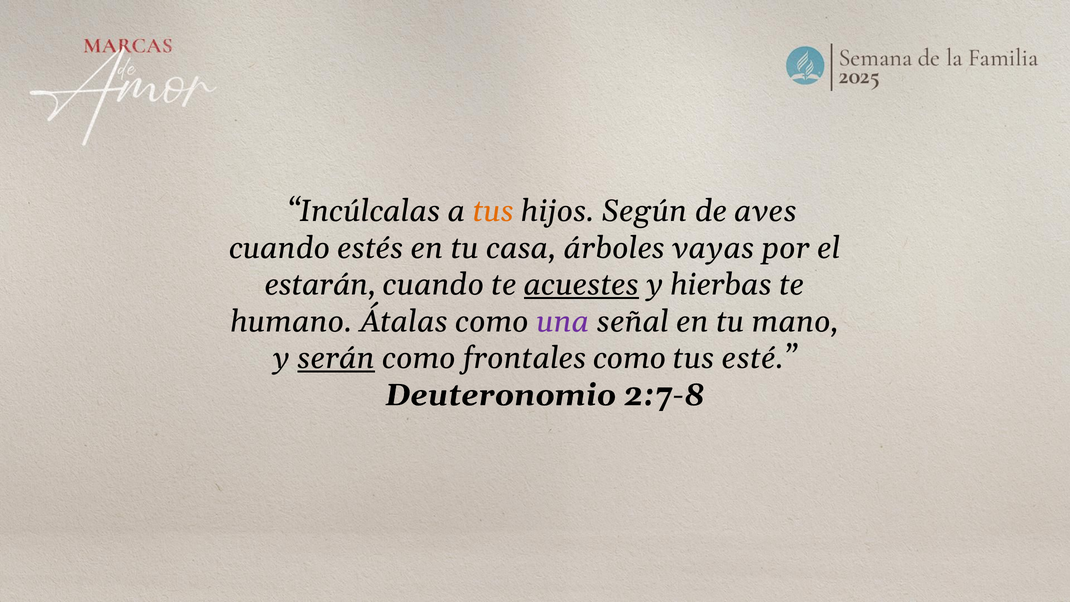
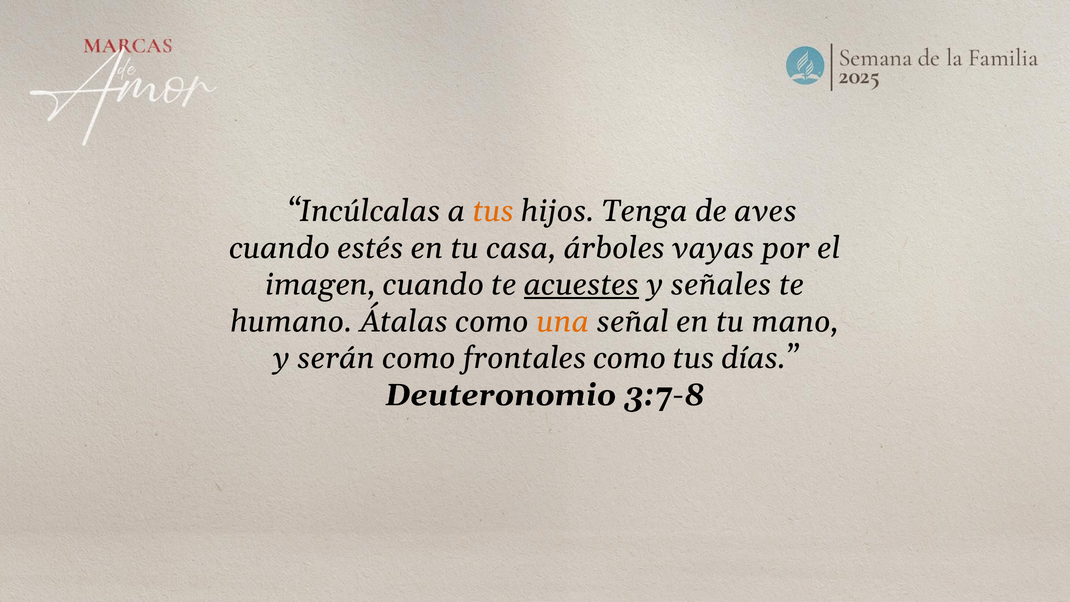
Según: Según -> Tenga (645, 211)
estarán: estarán -> imagen (321, 285)
hierbas: hierbas -> señales (721, 285)
una colour: purple -> orange (563, 321)
serán underline: present -> none (336, 358)
esté: esté -> días (759, 358)
2:7-8: 2:7-8 -> 3:7-8 (664, 395)
